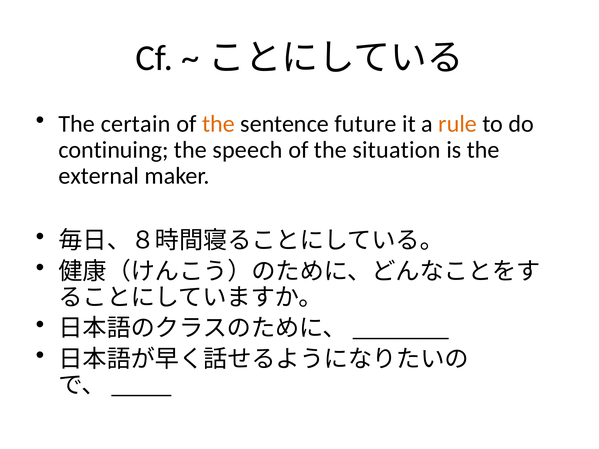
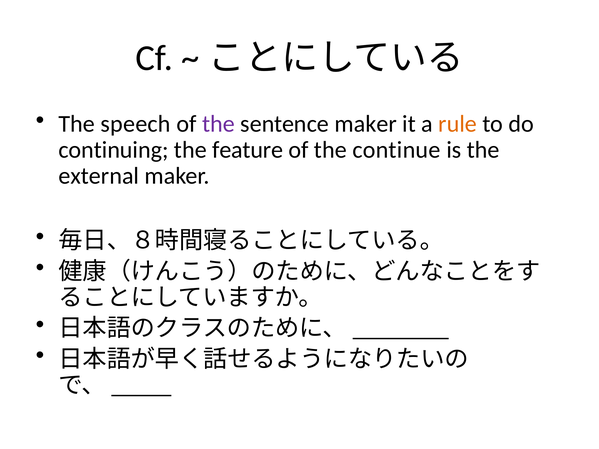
certain: certain -> speech (136, 124)
the colour: orange -> purple (218, 124)
sentence future: future -> maker (366, 124)
speech: speech -> feature (248, 150)
situation: situation -> continue (396, 150)
